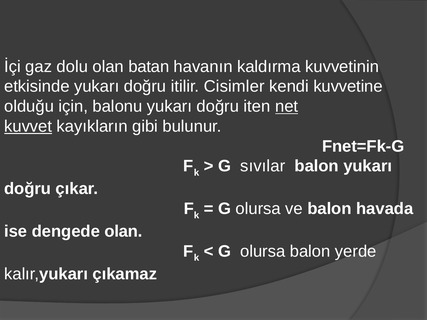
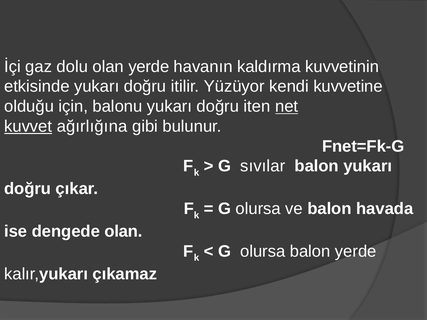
olan batan: batan -> yerde (149, 67)
Cisimler: Cisimler -> Yüzüyor (234, 87)
kayıkların: kayıkların -> ağırlığına (92, 126)
